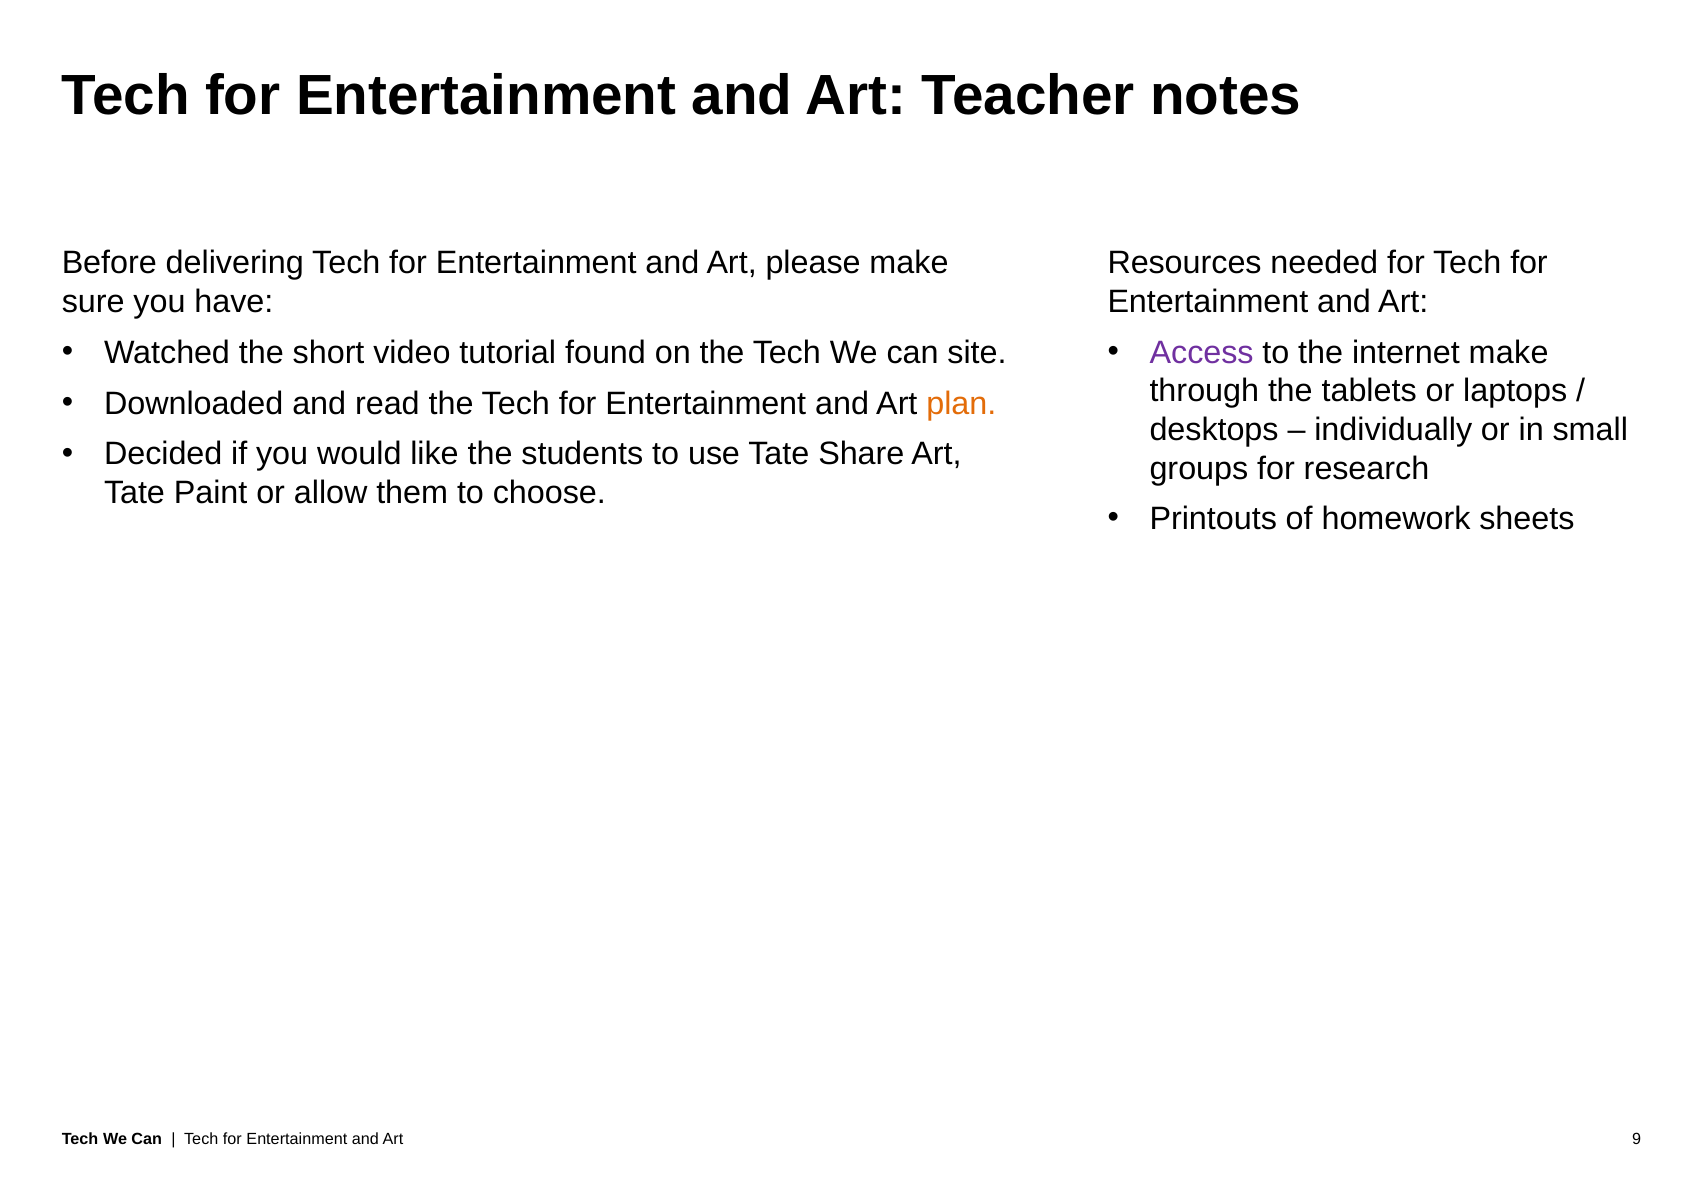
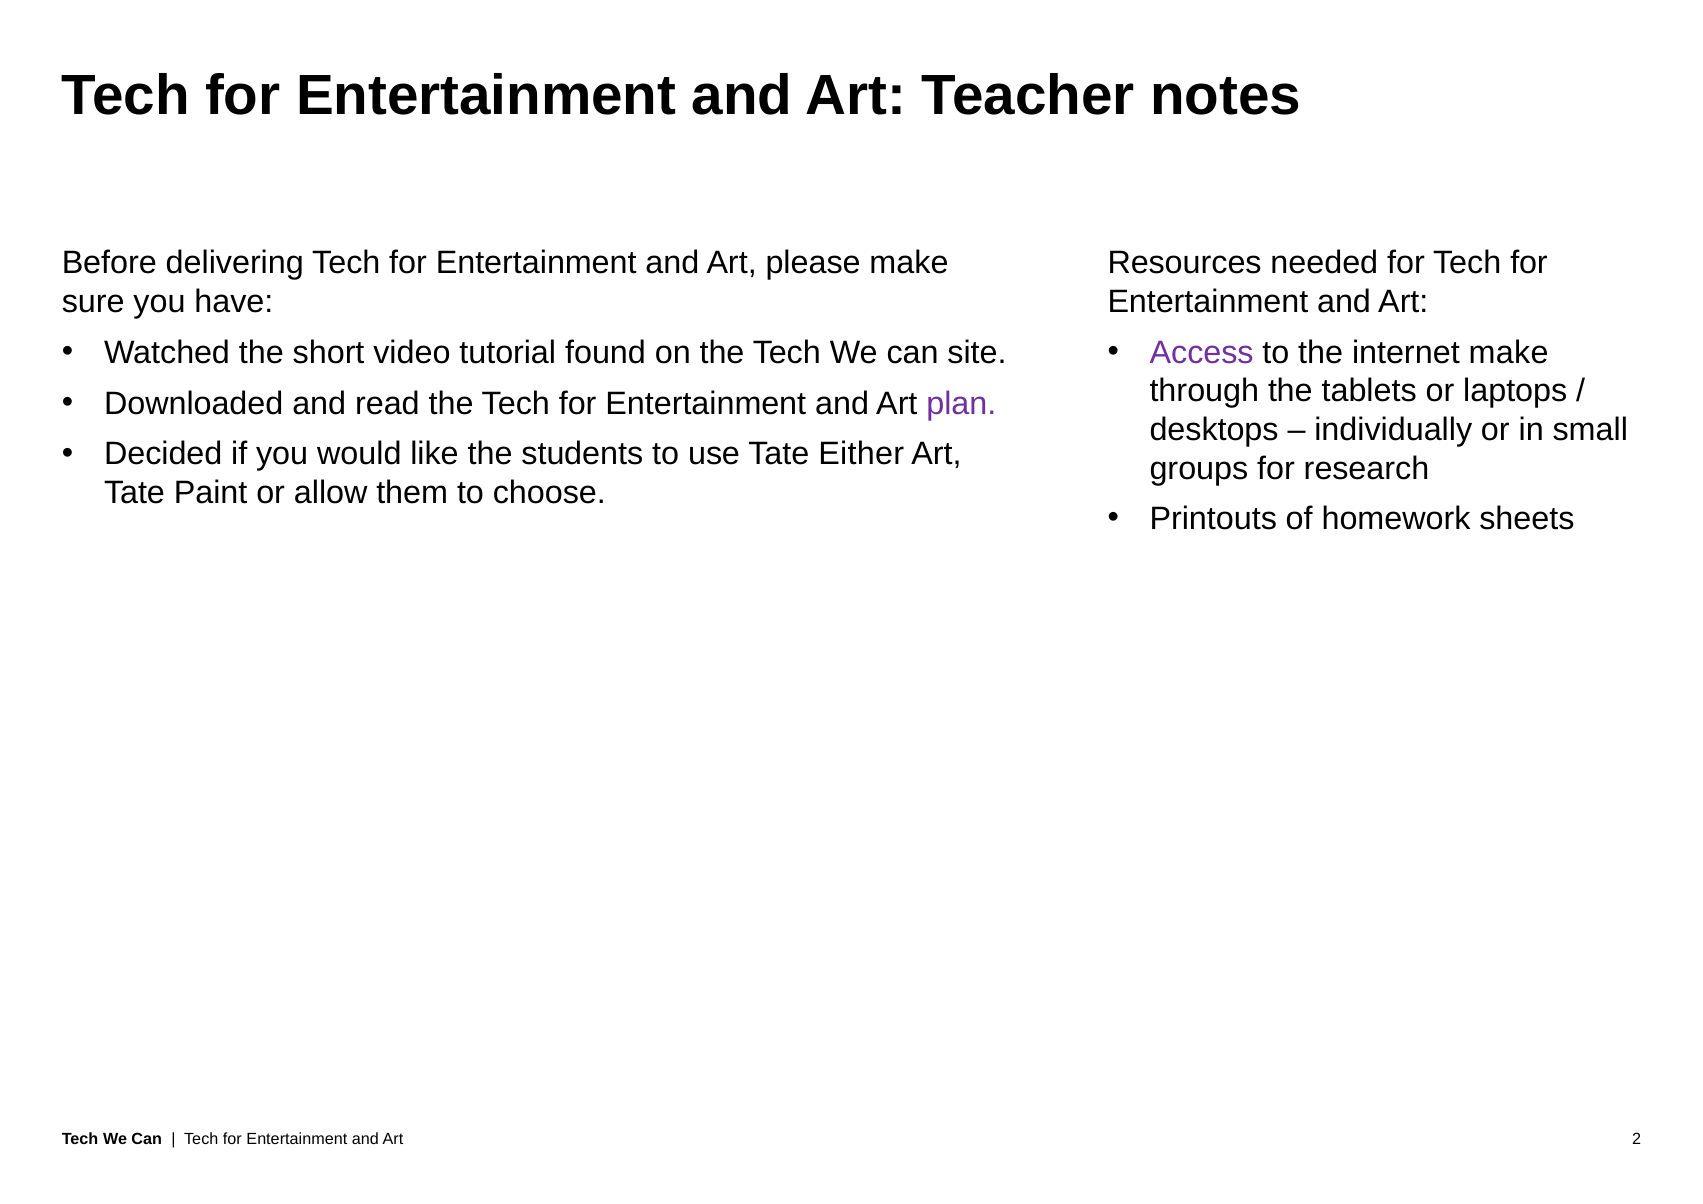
plan colour: orange -> purple (961, 403)
Share: Share -> Either (861, 454)
9: 9 -> 2 (1637, 1139)
